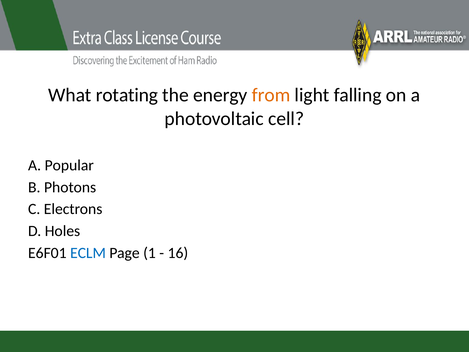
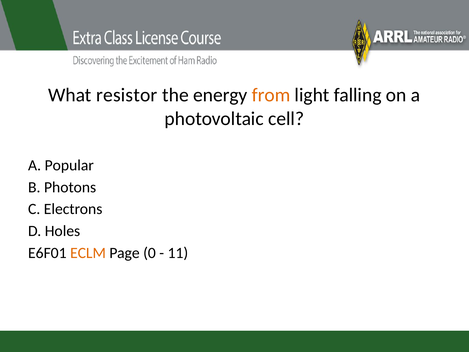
rotating: rotating -> resistor (127, 95)
ECLM colour: blue -> orange (88, 253)
1: 1 -> 0 (149, 253)
16: 16 -> 11 (178, 253)
